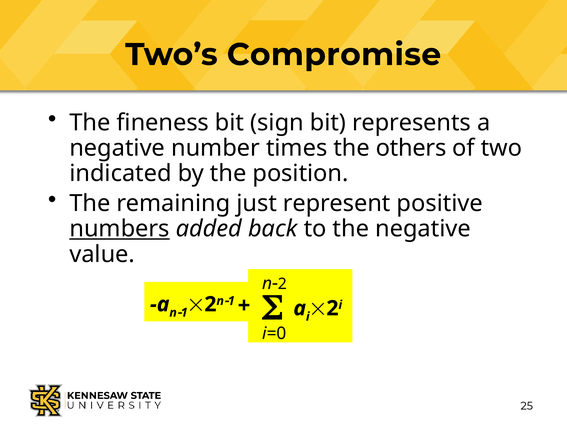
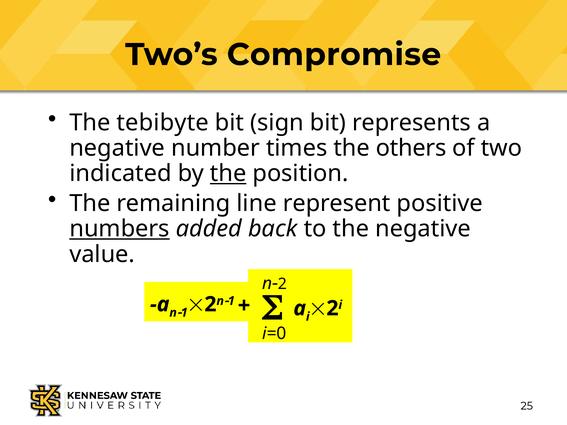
fineness: fineness -> tebibyte (163, 123)
the underline: none -> present (228, 174)
just: just -> line (257, 203)
